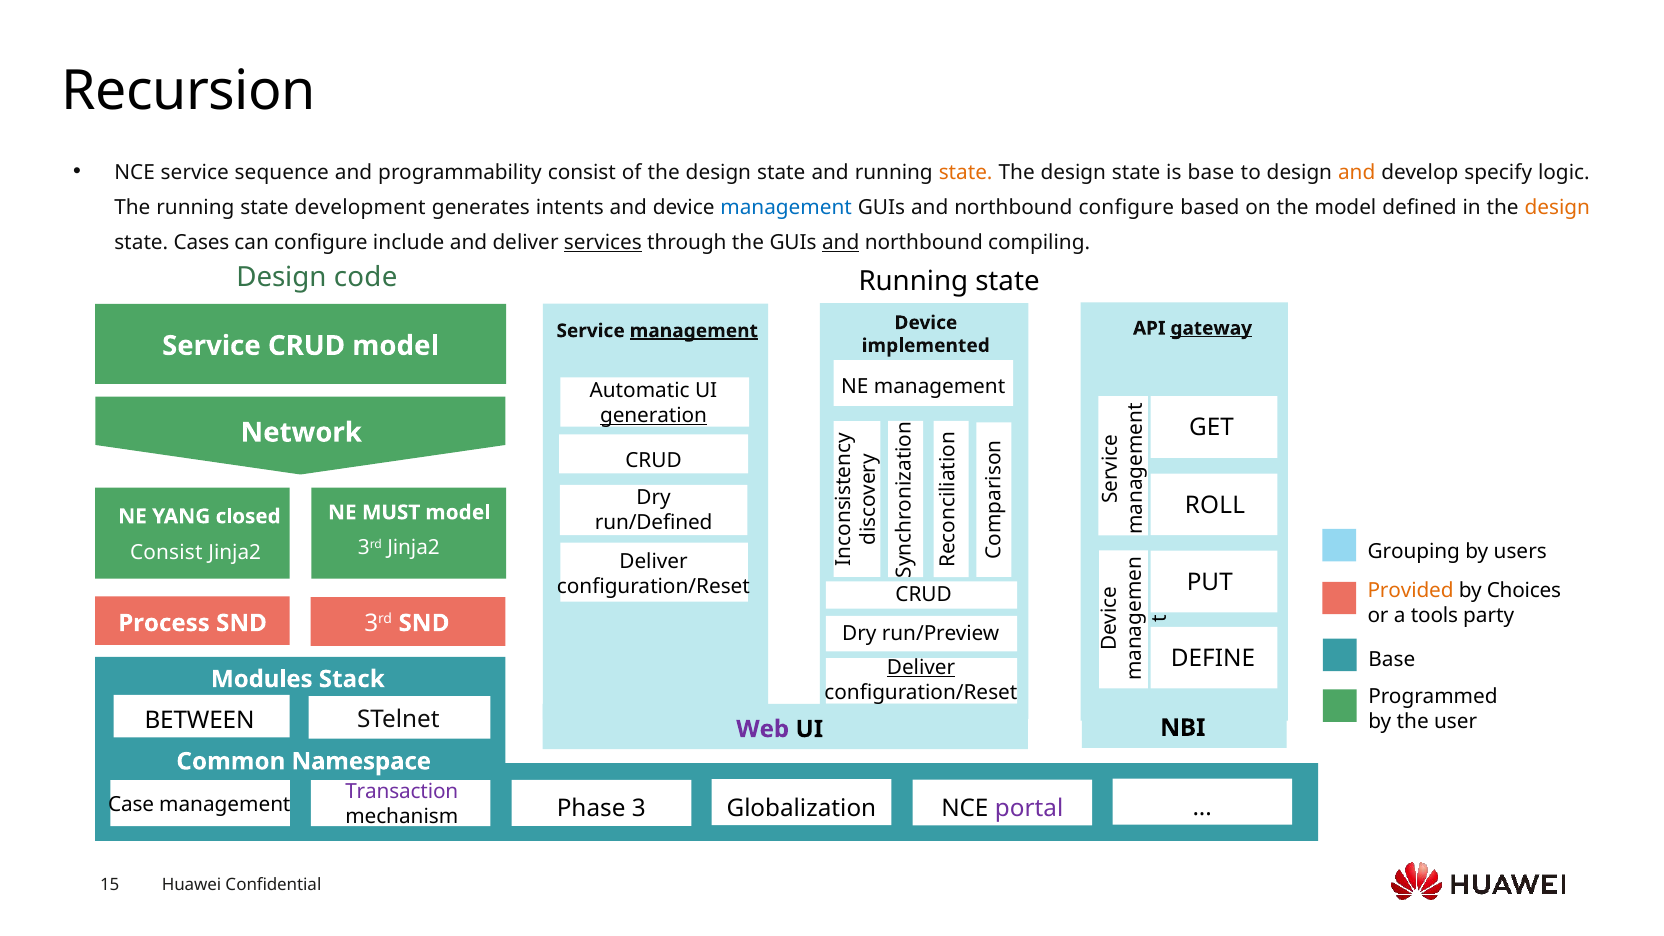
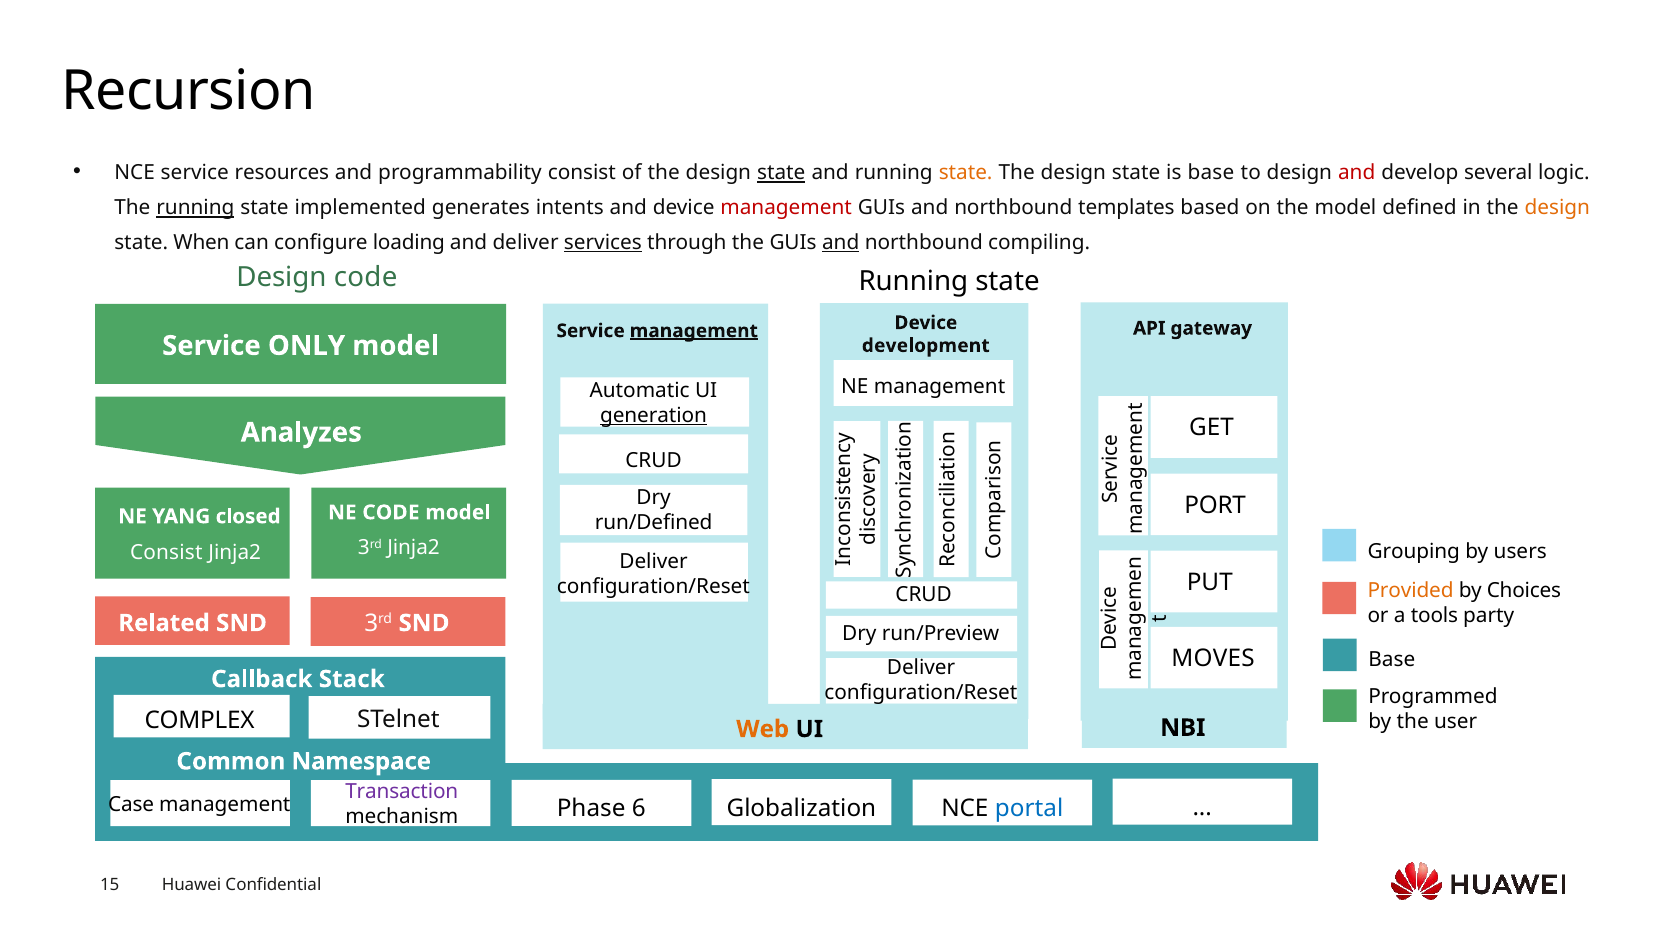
sequence: sequence -> resources (282, 173)
state underline: none -> present (781, 173)
and colour: orange -> red (1357, 173)
specify: specify -> several (1498, 173)
running underline: none -> present (195, 208)
development: development -> implemented (360, 208)
management colour: blue -> red (786, 208)
northbound configure: configure -> templates (1126, 208)
Cases: Cases -> When (201, 243)
include: include -> loading (409, 243)
gateway underline: present -> none (1211, 328)
Service CRUD: CRUD -> ONLY (307, 346)
implemented: implemented -> development (926, 346)
Network: Network -> Analyzes (301, 433)
ROLL: ROLL -> PORT (1215, 505)
NE MUST: MUST -> CODE (391, 512)
Process: Process -> Related (164, 623)
DEFINE: DEFINE -> MOVES (1213, 658)
Deliver underline: present -> none (921, 667)
Modules: Modules -> Callback (262, 679)
BETWEEN: BETWEEN -> COMPLEX (200, 721)
Web colour: purple -> orange (763, 729)
3: 3 -> 6 (639, 809)
portal colour: purple -> blue (1029, 809)
